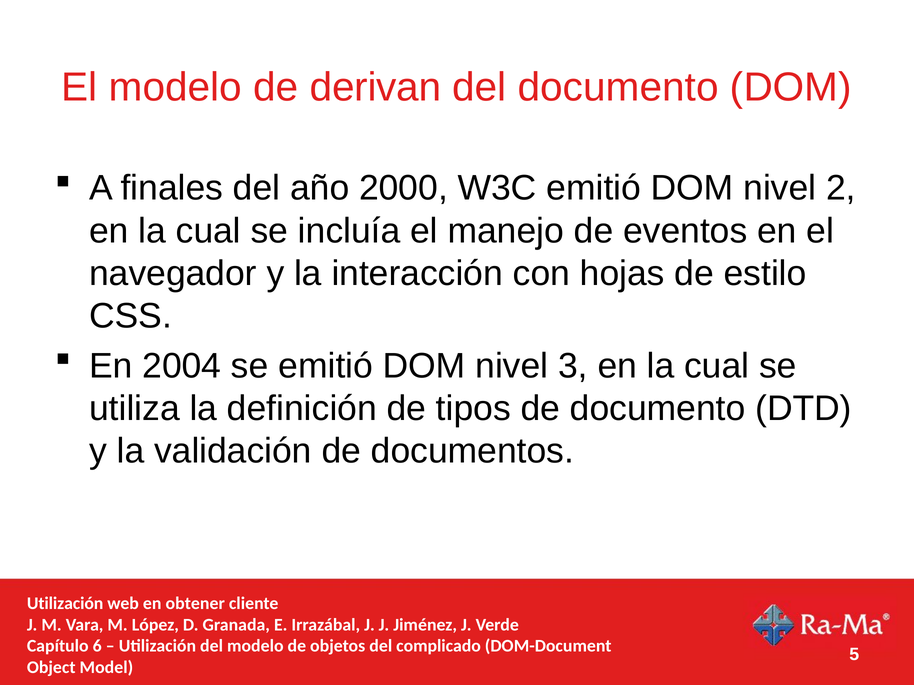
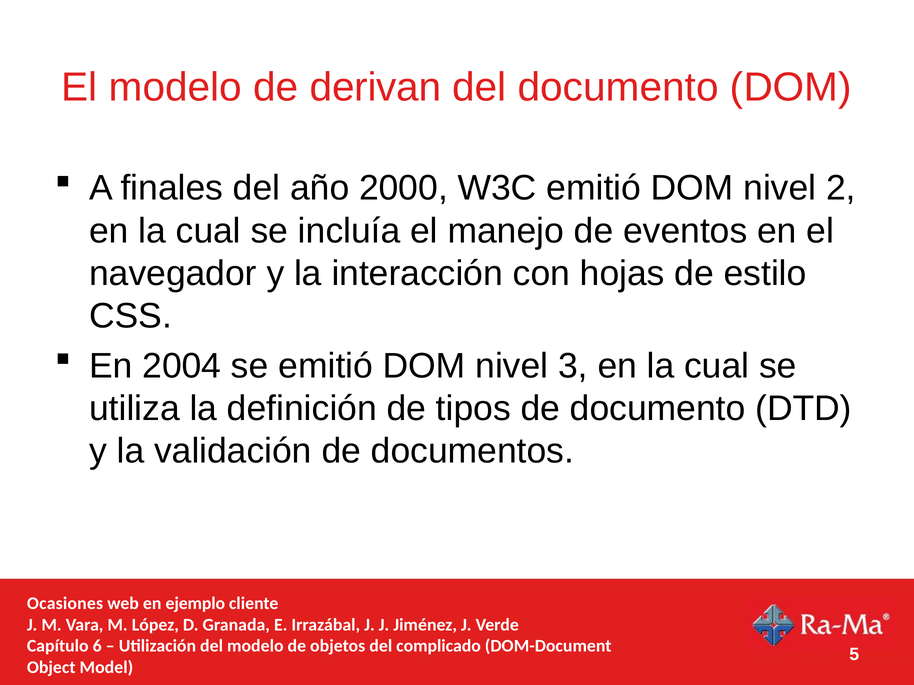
Utilización: Utilización -> Ocasiones (65, 604)
obtener: obtener -> ejemplo (195, 604)
